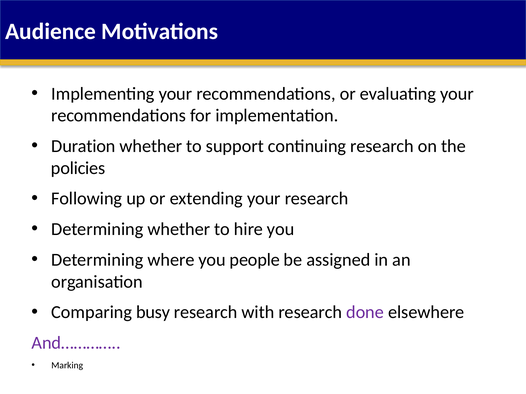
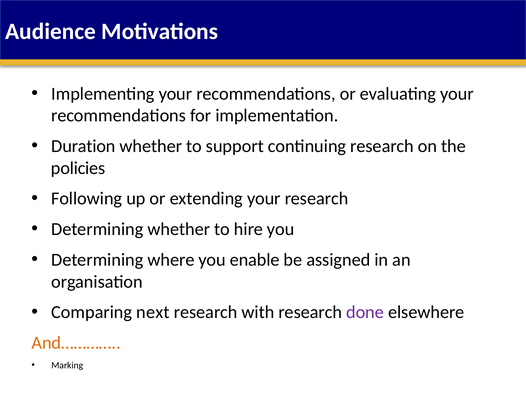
people: people -> enable (255, 260)
busy: busy -> next (153, 313)
And………… colour: purple -> orange (76, 343)
